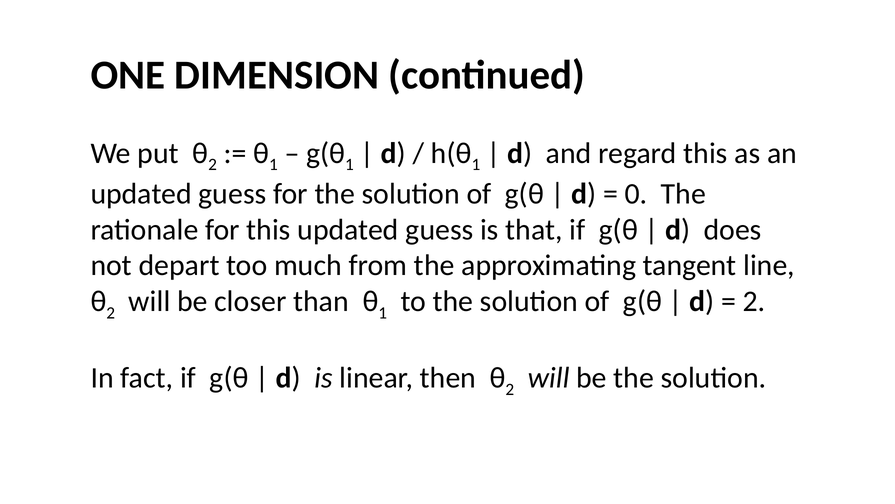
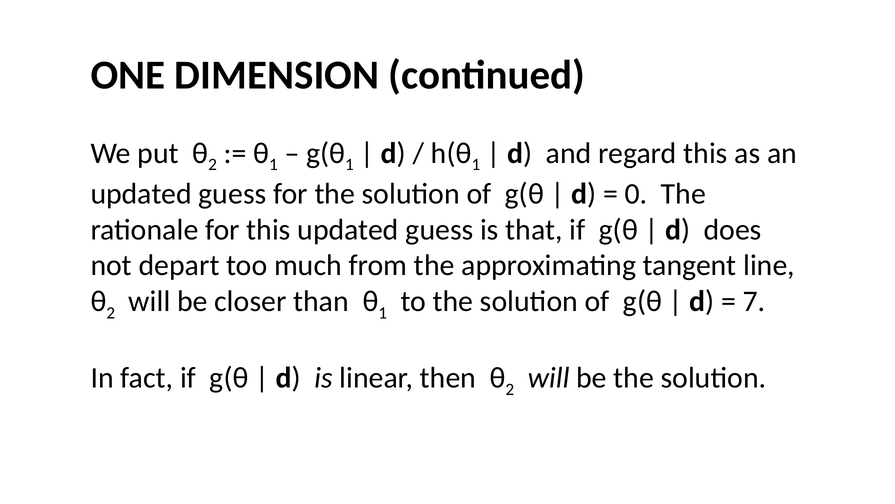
2: 2 -> 7 (754, 301)
